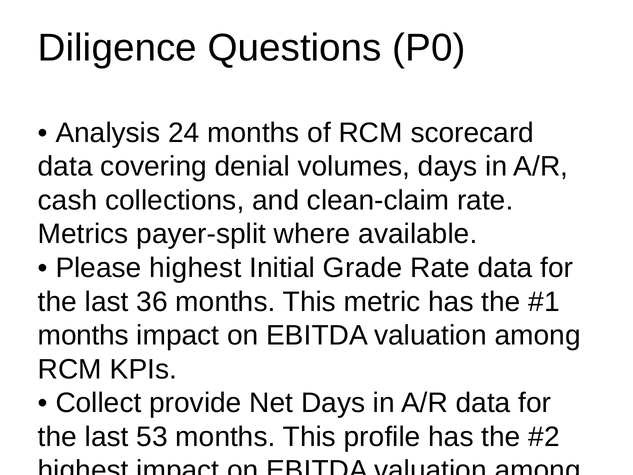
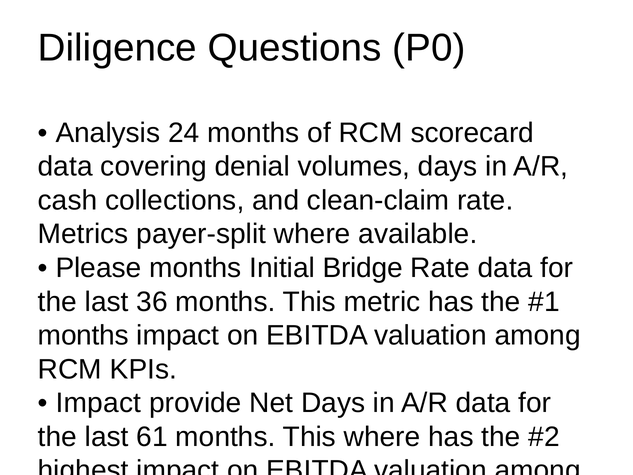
Please highest: highest -> months (195, 268)
Grade: Grade -> Bridge (363, 268)
Collect: Collect -> Impact (98, 403)
53: 53 -> 61 (152, 437)
This profile: profile -> where (382, 437)
